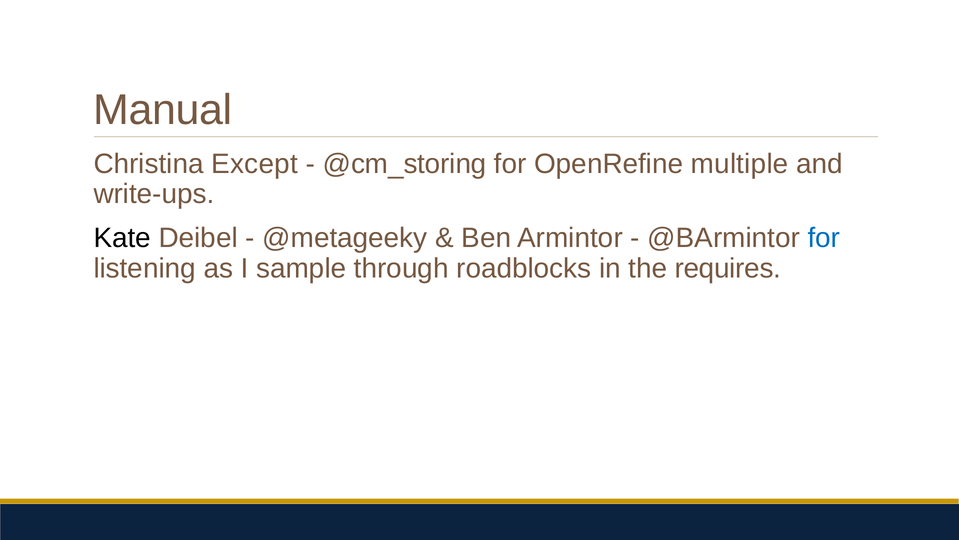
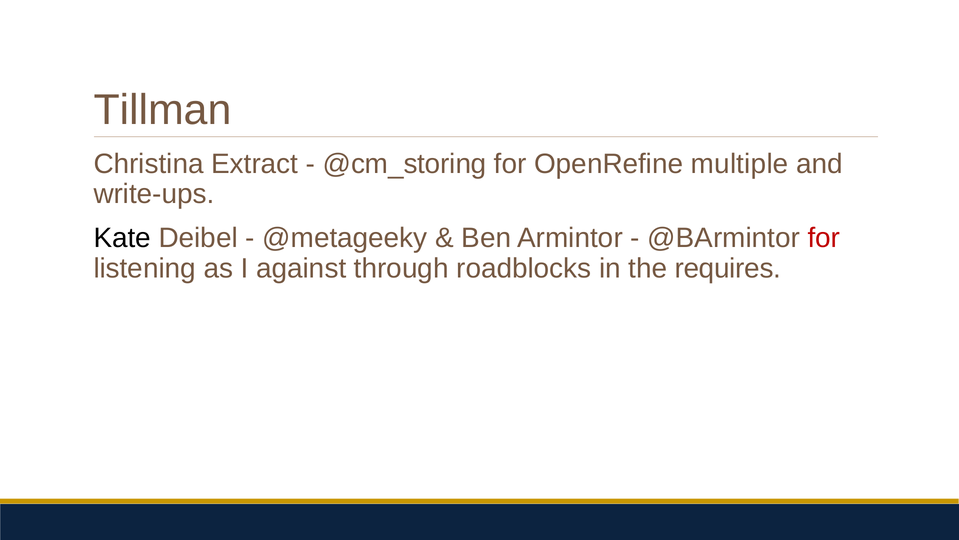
Manual: Manual -> Tillman (163, 110)
Except: Except -> Extract (255, 164)
for colour: blue -> red (824, 238)
sample: sample -> against (301, 268)
